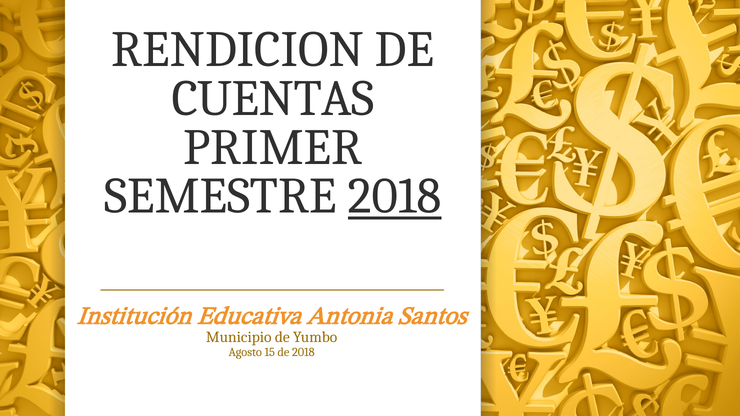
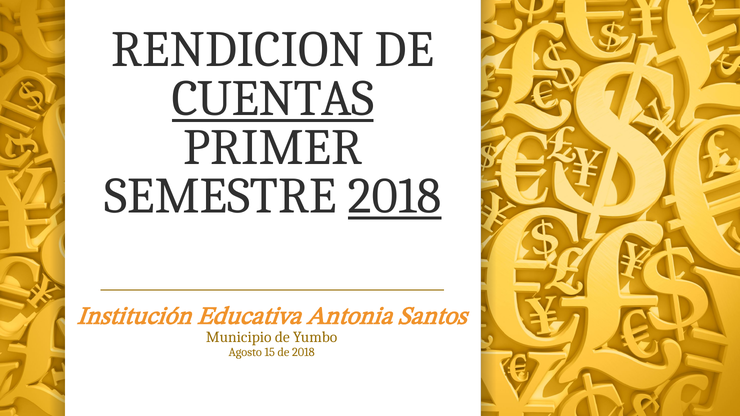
CUENTAS underline: none -> present (273, 99)
